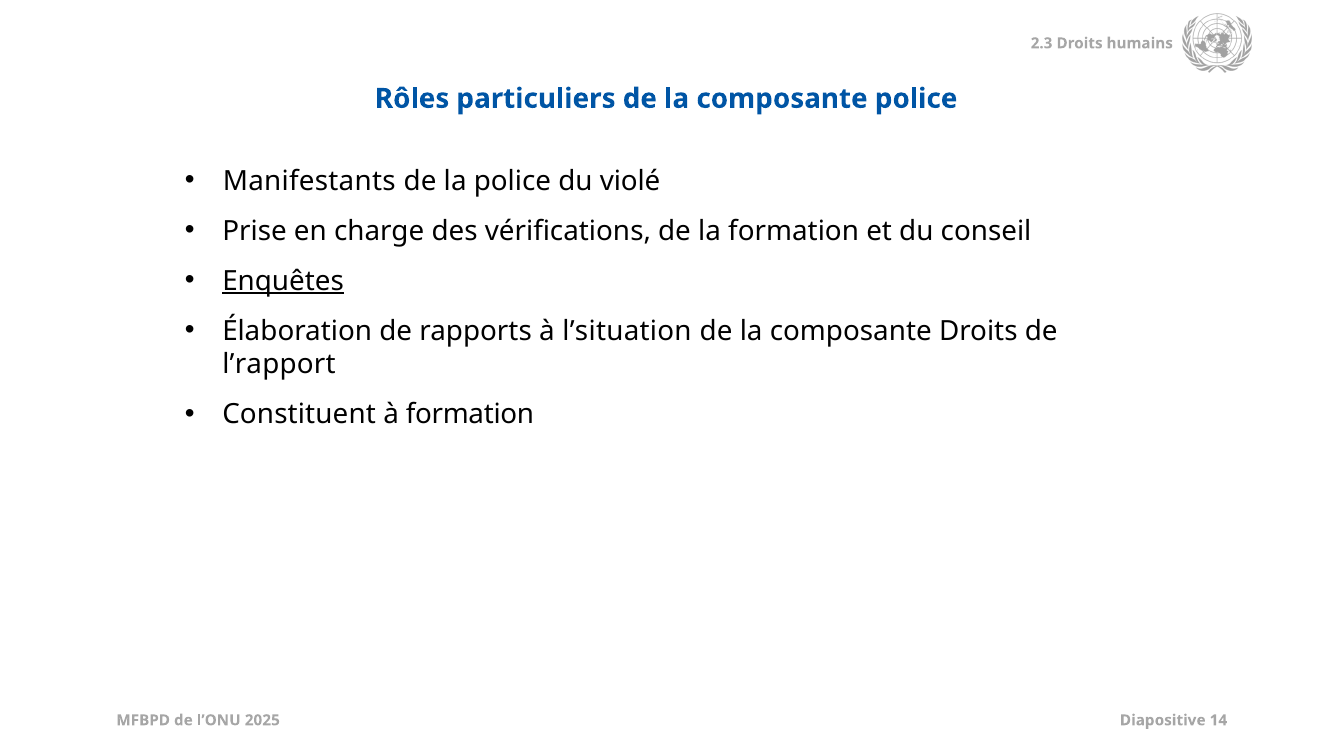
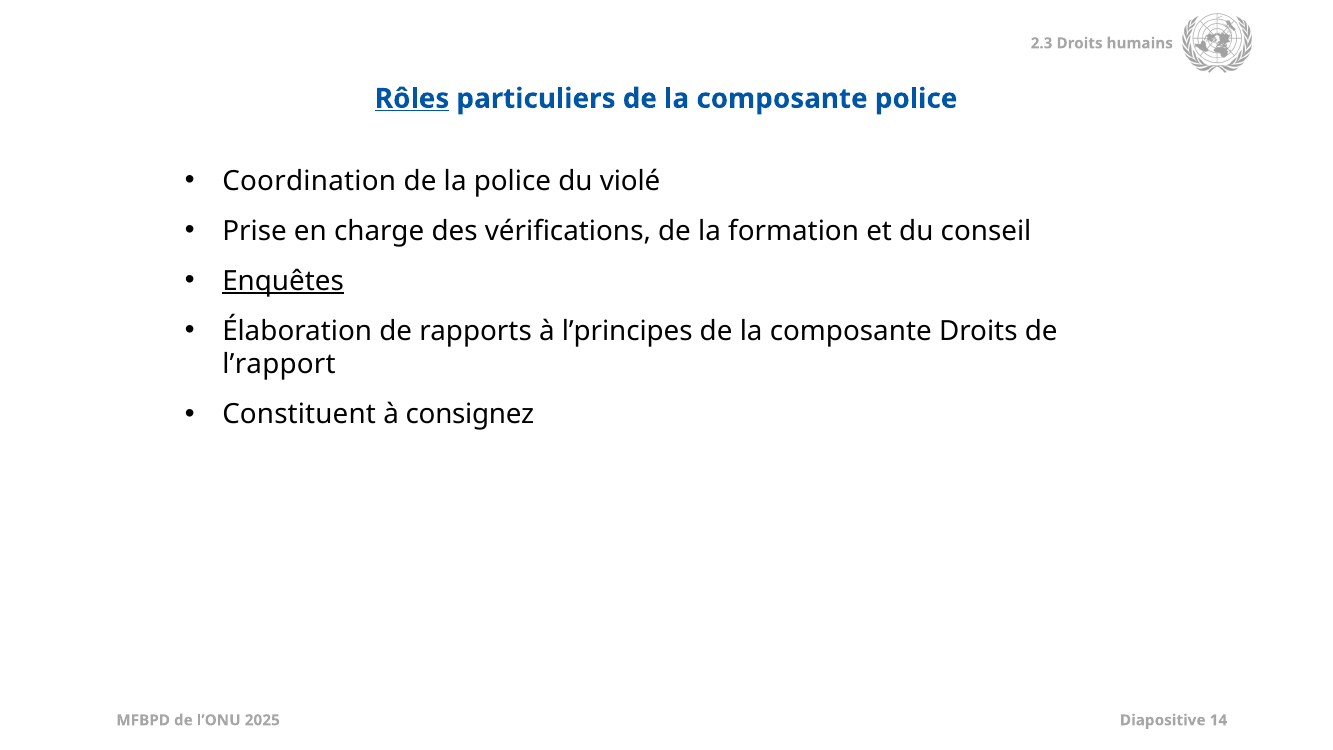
Rôles underline: none -> present (412, 99)
Manifestants: Manifestants -> Coordination (309, 181)
l’situation: l’situation -> l’principes (627, 331)
à formation: formation -> consignez (470, 414)
